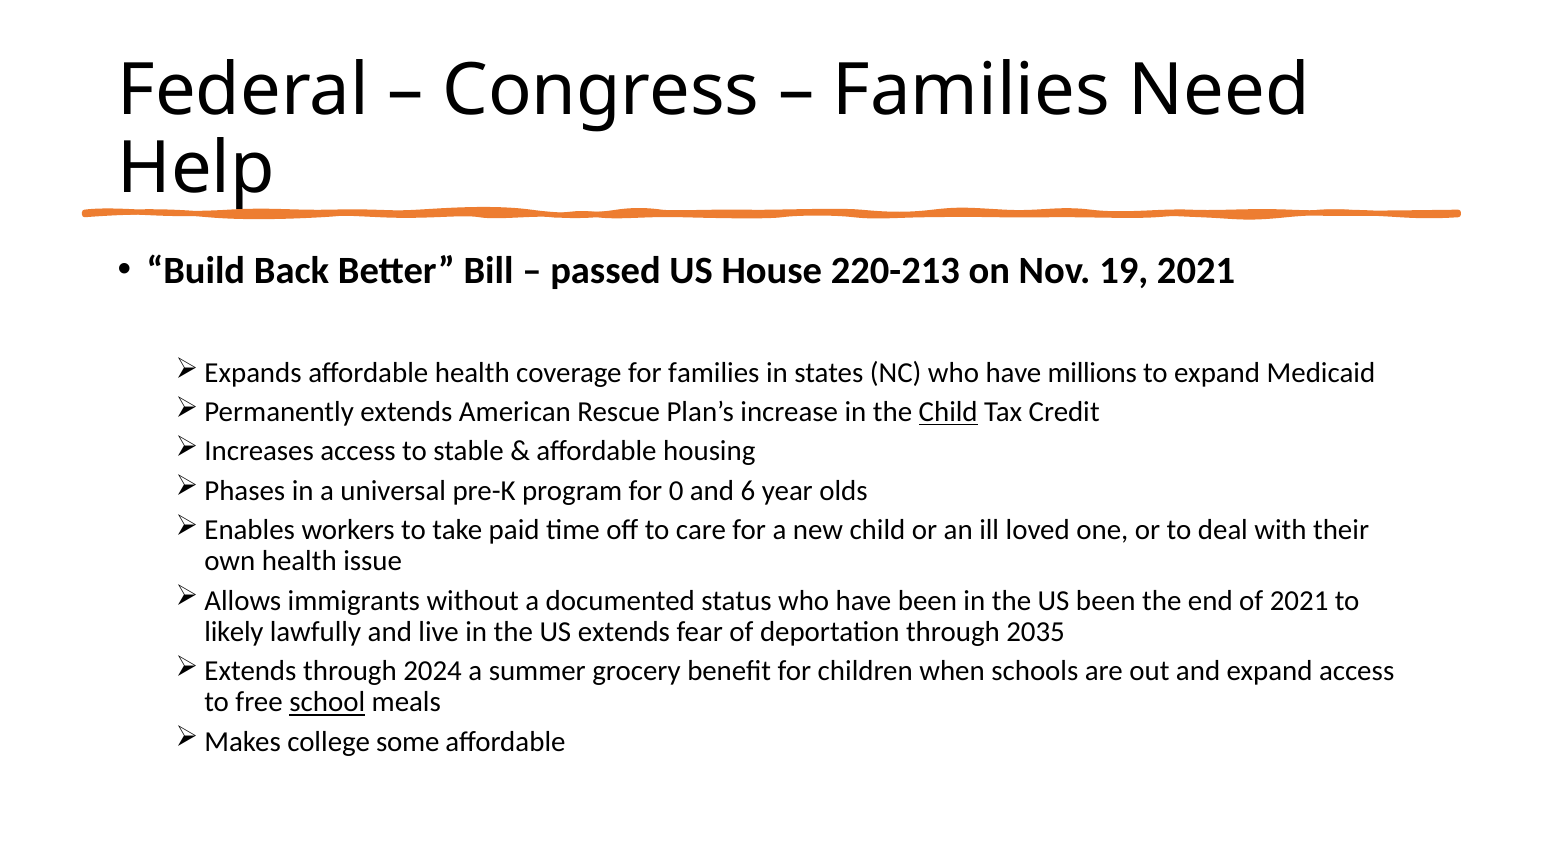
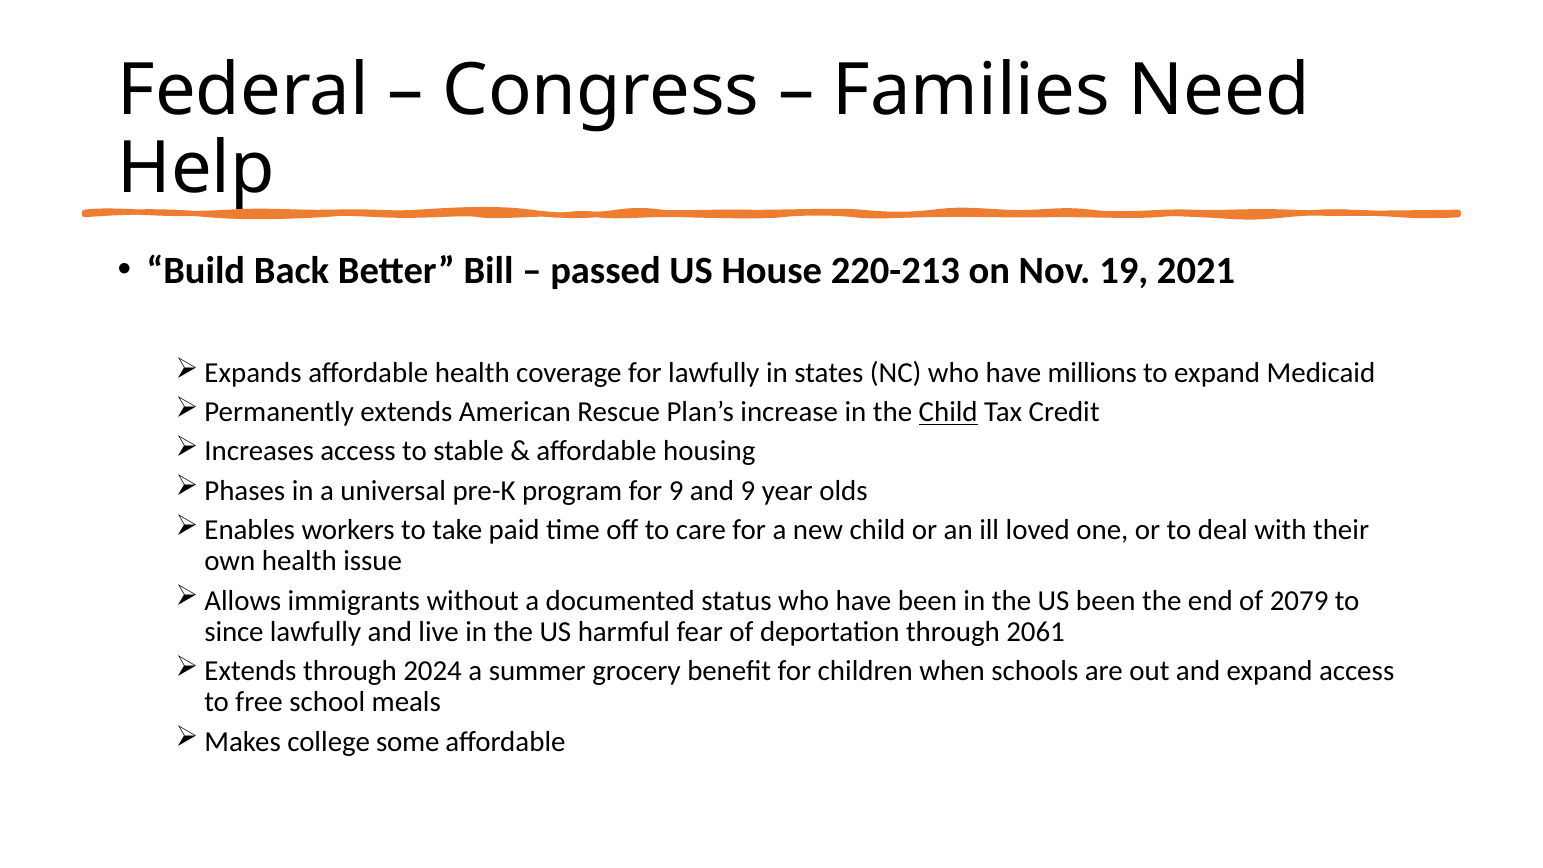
for families: families -> lawfully (714, 373)
for 0: 0 -> 9 (676, 491)
and 6: 6 -> 9 (748, 491)
of 2021: 2021 -> 2079 (1299, 600)
likely: likely -> since (234, 632)
US extends: extends -> harmful (624, 632)
2035: 2035 -> 2061 (1036, 632)
school underline: present -> none (327, 702)
